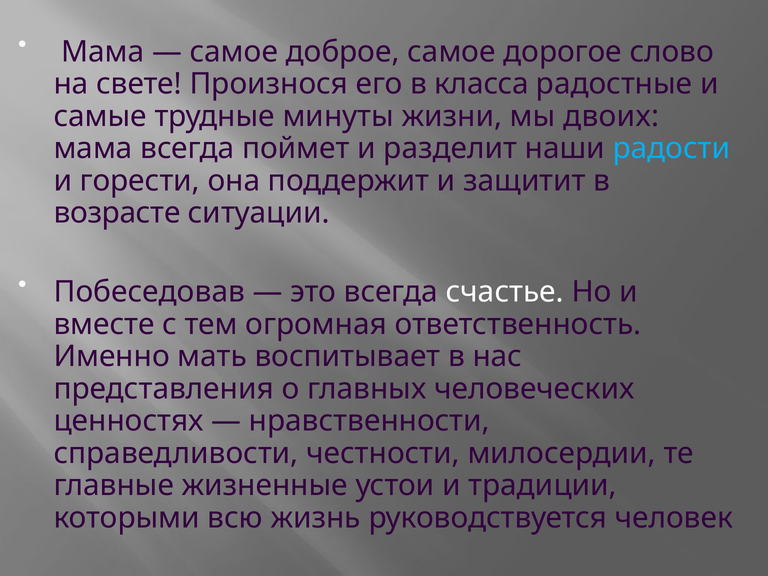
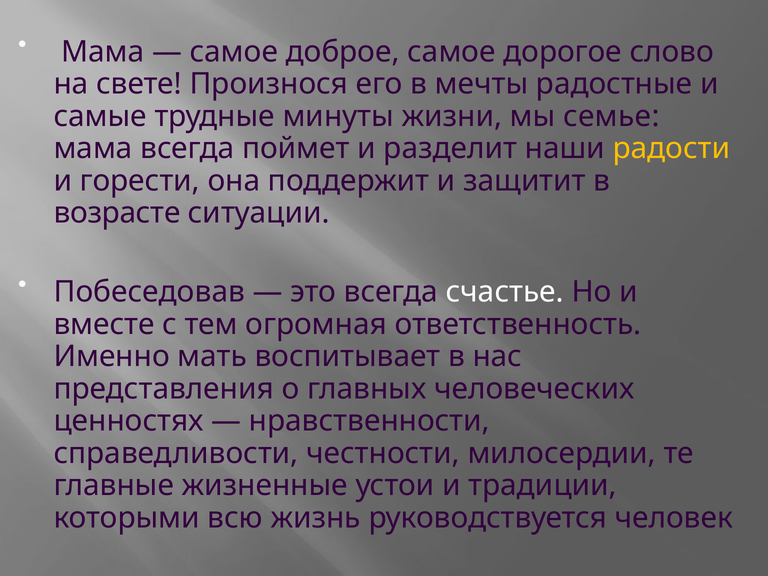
класса: класса -> мечты (482, 84)
двоих: двоих -> семье (611, 116)
радости colour: light blue -> yellow (671, 149)
